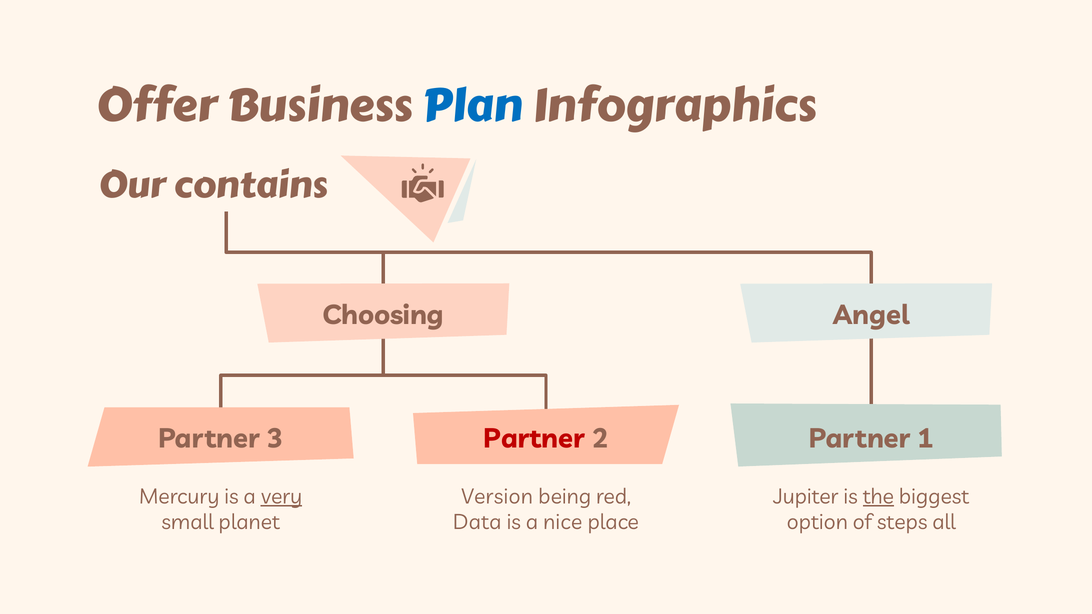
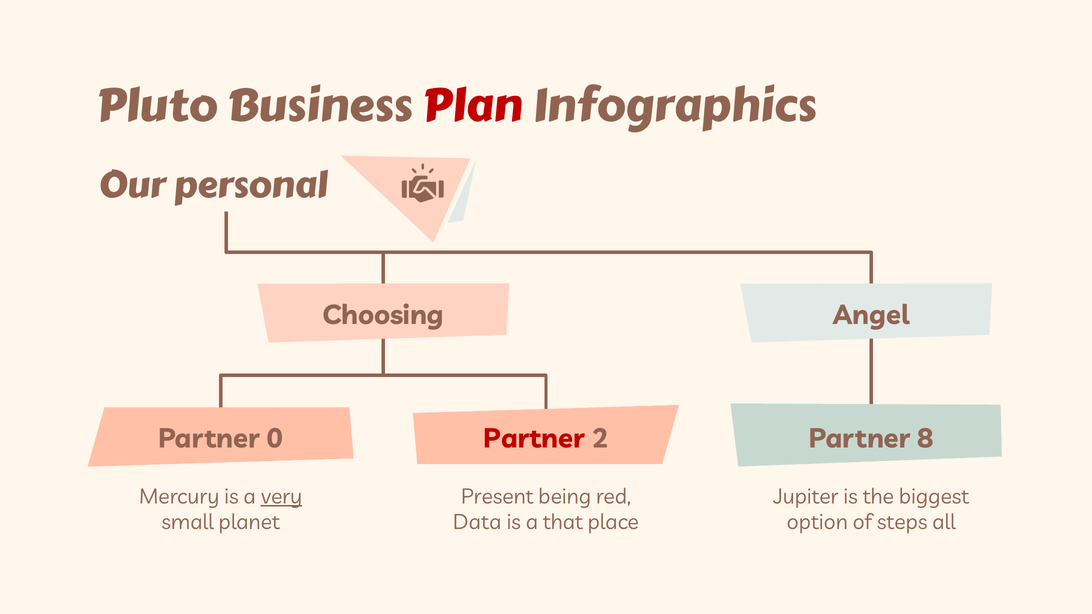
Offer: Offer -> Pluto (157, 106)
Plan colour: blue -> red (473, 106)
contains: contains -> personal (251, 186)
3: 3 -> 0 (275, 439)
1: 1 -> 8 (926, 439)
Version: Version -> Present (497, 497)
the underline: present -> none (878, 497)
nice: nice -> that (563, 522)
